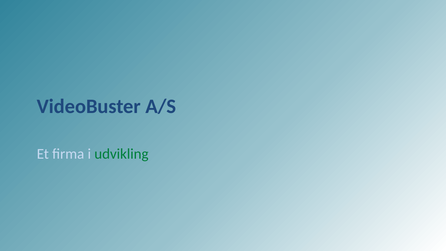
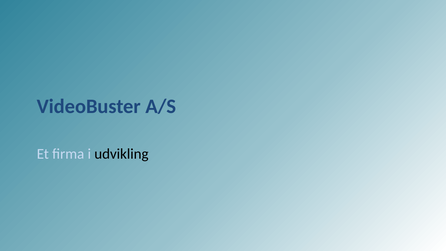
udvikling colour: green -> black (121, 154)
